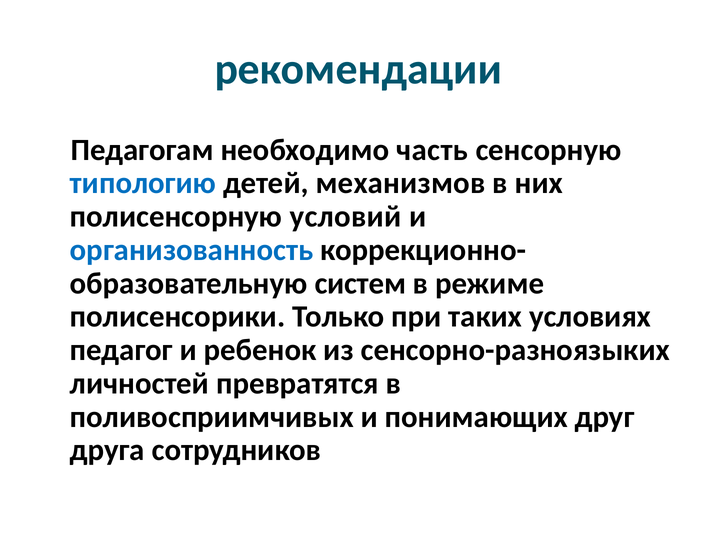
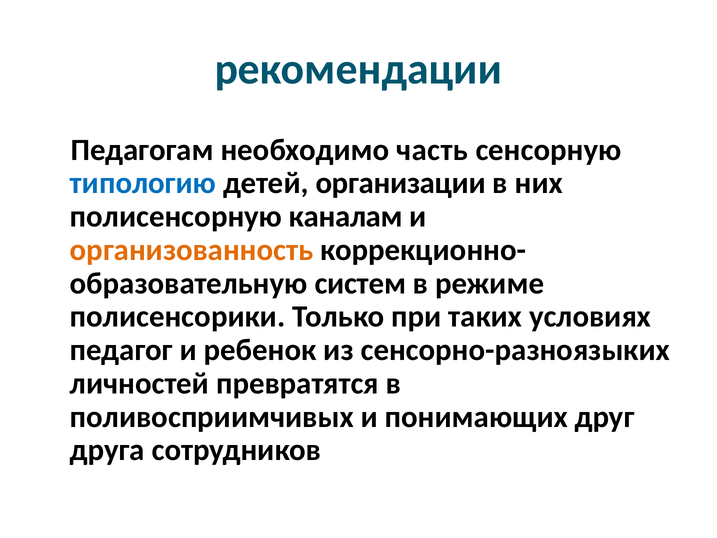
механизмов: механизмов -> организации (401, 183)
условий: условий -> каналам (346, 216)
организованность colour: blue -> orange (192, 250)
